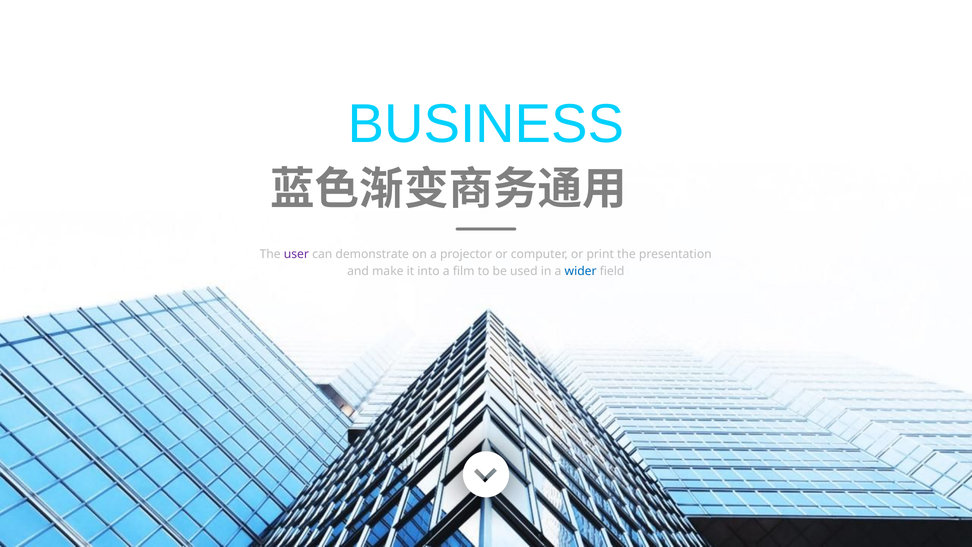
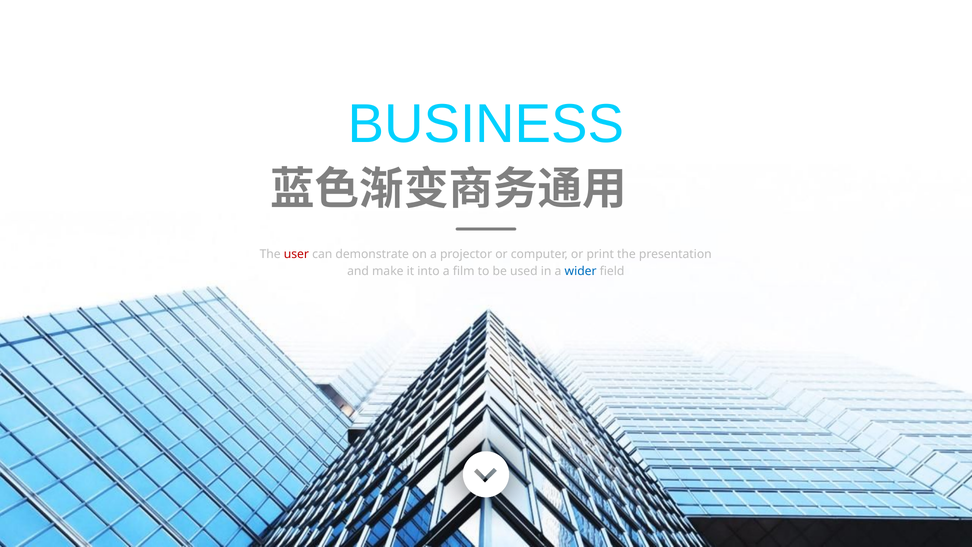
user colour: purple -> red (296, 254)
